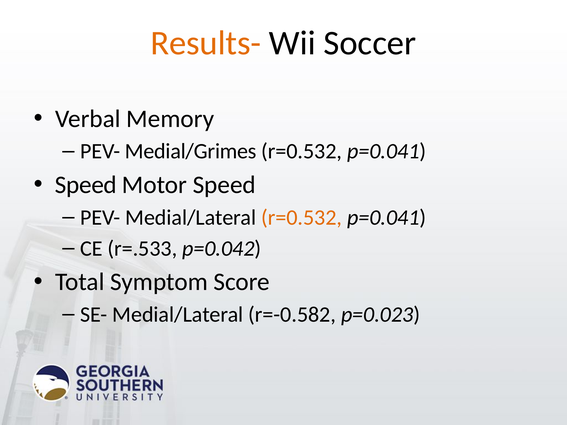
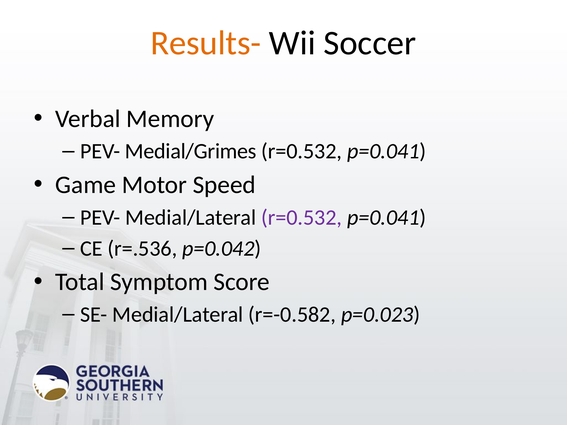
Speed: Speed -> Game (86, 185)
r=0.532 colour: orange -> purple (302, 218)
r=.533: r=.533 -> r=.536 (142, 249)
